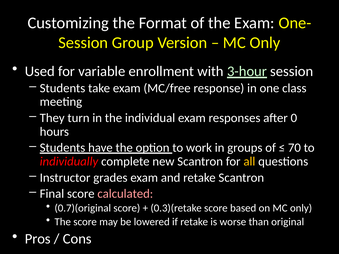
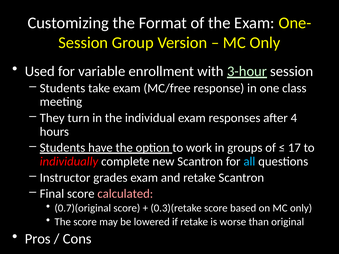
0: 0 -> 4 (294, 118)
70: 70 -> 17 (294, 148)
all colour: yellow -> light blue (249, 162)
